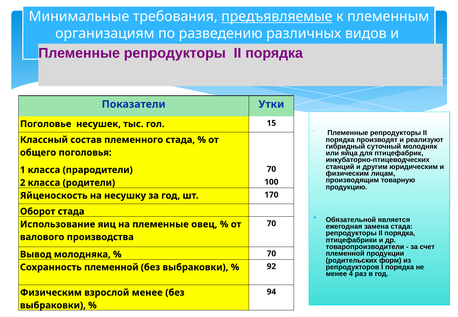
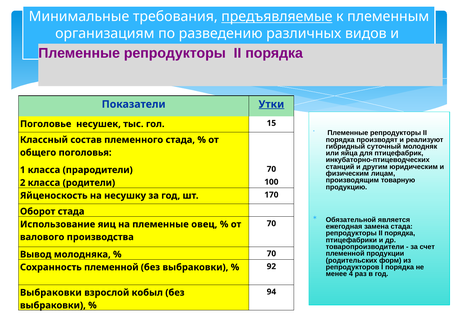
Утки underline: none -> present (271, 104)
Физическим: Физическим -> Выбраковки (51, 293)
взрослой менее: менее -> кобыл (147, 293)
